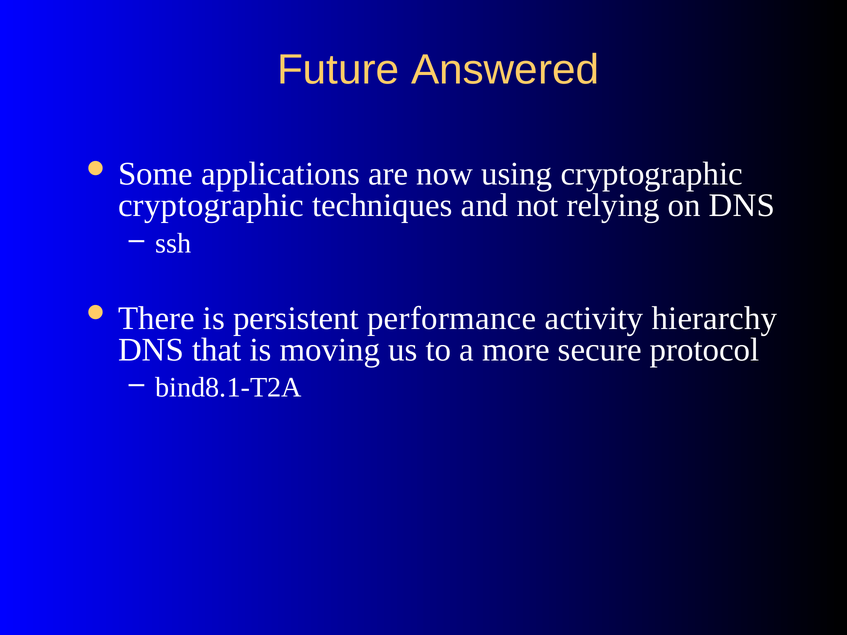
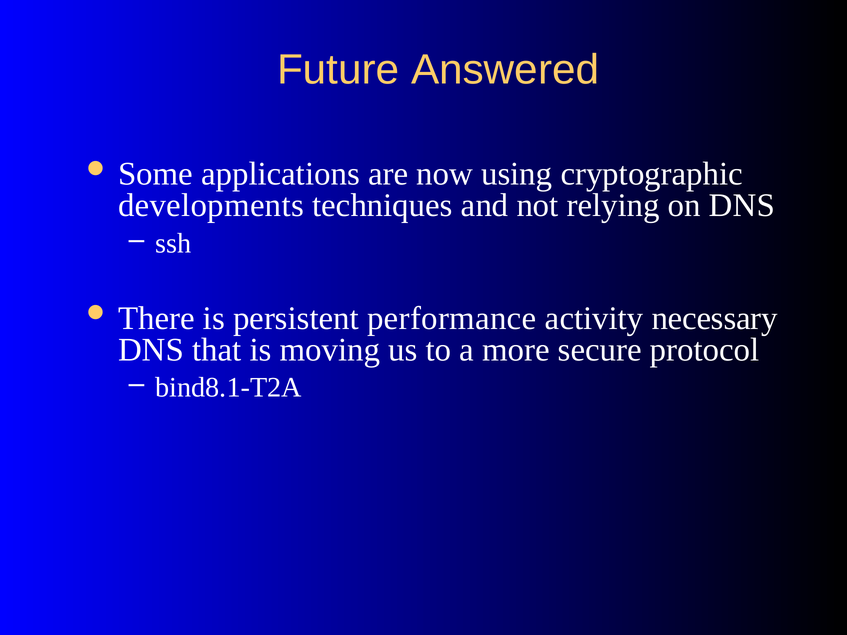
cryptographic: cryptographic -> developments (211, 206)
hierarchy: hierarchy -> necessary (715, 318)
